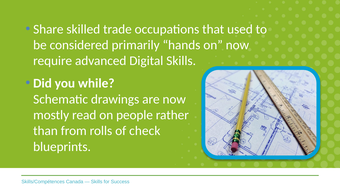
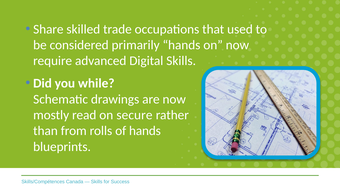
people: people -> secure (134, 115)
of check: check -> hands (145, 131)
